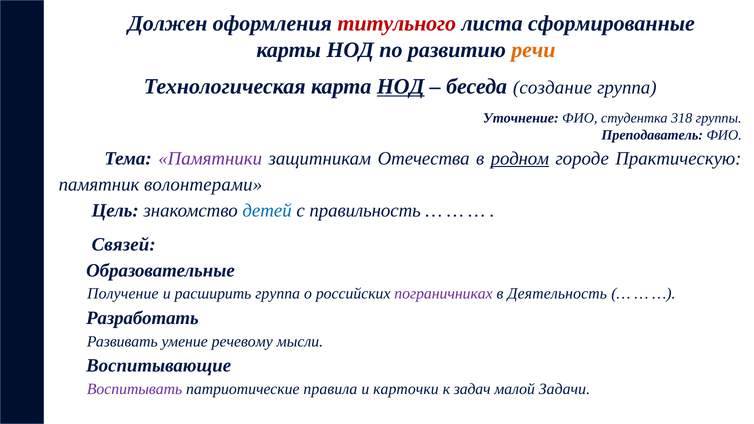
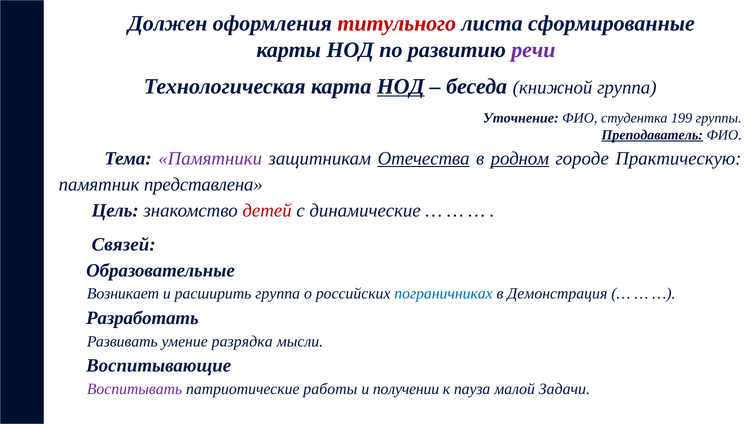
речи colour: orange -> purple (533, 50)
создание: создание -> книжной (553, 88)
318: 318 -> 199 (682, 118)
Преподаватель underline: none -> present (652, 135)
Отечества underline: none -> present (424, 159)
волонтерами: волонтерами -> представлена (203, 185)
детей colour: blue -> red (267, 211)
правильность: правильность -> динамические (365, 211)
Получение: Получение -> Возникает (123, 294)
пограничниках colour: purple -> blue (444, 294)
Деятельность: Деятельность -> Демонстрация (557, 294)
речевому: речевому -> разрядка (242, 341)
правила: правила -> работы (330, 389)
карточки: карточки -> получении (406, 389)
задач: задач -> пауза (472, 389)
